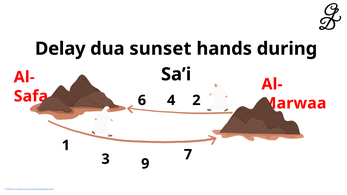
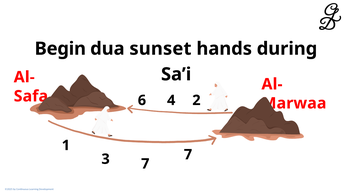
Delay: Delay -> Begin (60, 49)
3 9: 9 -> 7 (145, 164)
